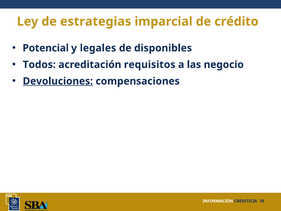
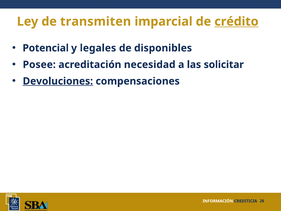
estrategias: estrategias -> transmiten (96, 21)
crédito underline: none -> present (236, 21)
Todos: Todos -> Posee (39, 65)
requisitos: requisitos -> necesidad (150, 65)
negocio: negocio -> solicitar (224, 65)
